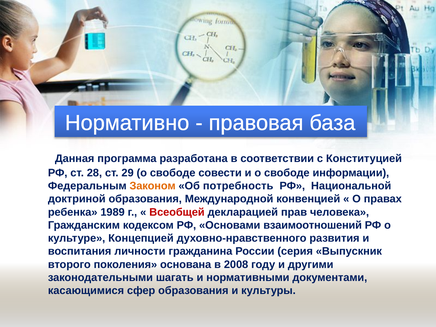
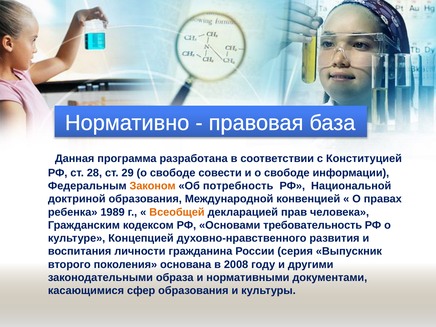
Всеобщей colour: red -> orange (177, 212)
взаимоотношений: взаимоотношений -> требовательность (313, 225)
шагать: шагать -> образа (175, 278)
